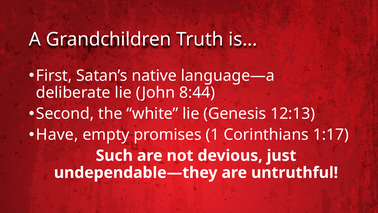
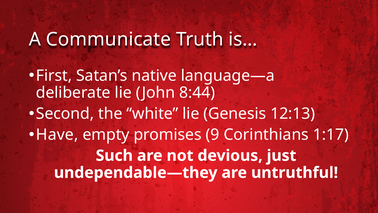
Grandchildren: Grandchildren -> Communicate (108, 39)
1: 1 -> 9 (213, 134)
